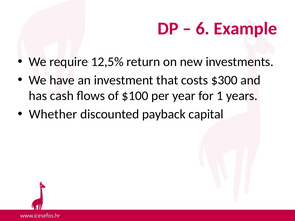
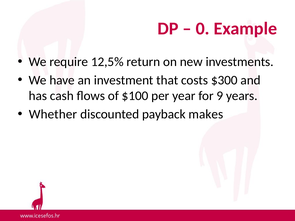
6: 6 -> 0 (203, 29)
1: 1 -> 9 (220, 96)
capital: capital -> makes (206, 114)
